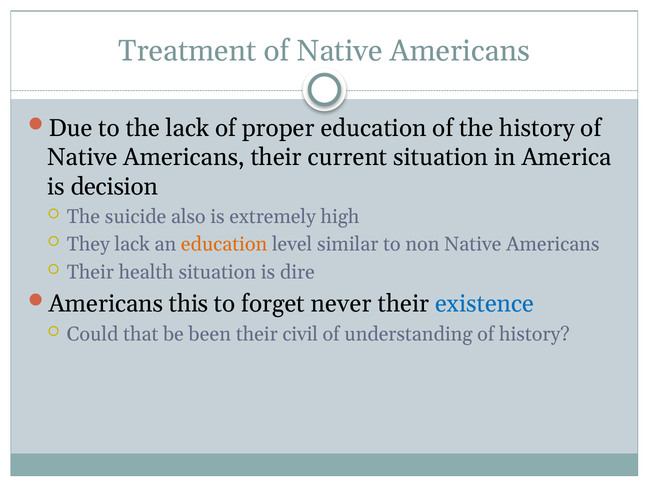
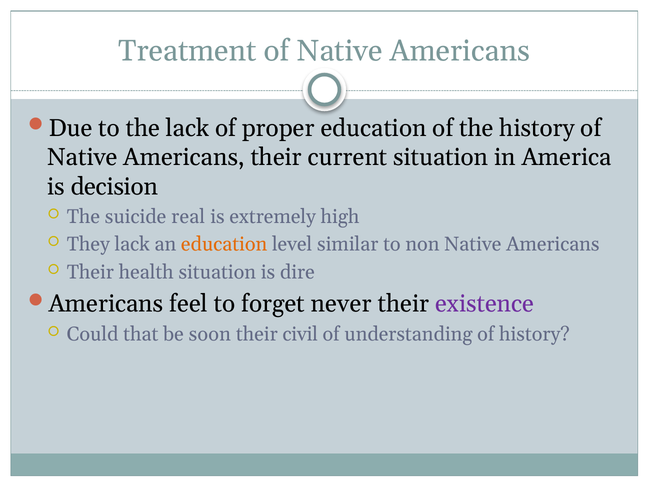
also: also -> real (188, 217)
this: this -> feel (189, 304)
existence colour: blue -> purple (485, 304)
been: been -> soon (210, 334)
